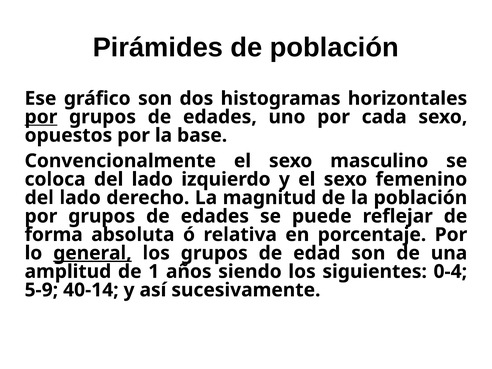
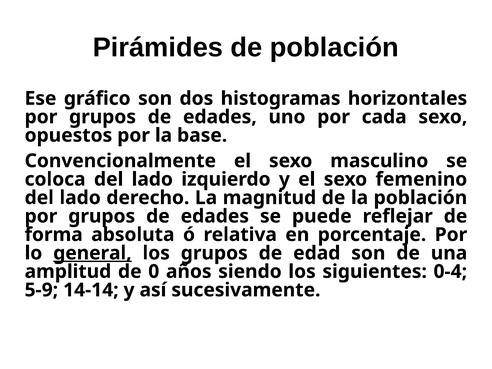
por underline: present -> none (41, 117)
1: 1 -> 0 (154, 272)
40-14: 40-14 -> 14-14 (91, 290)
